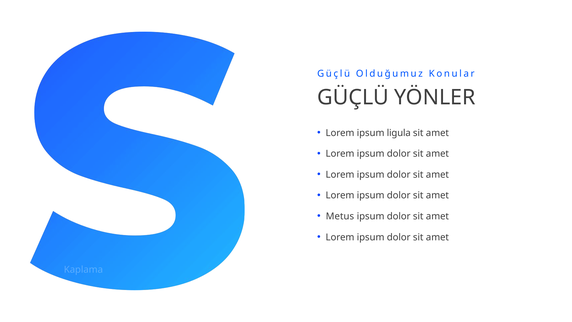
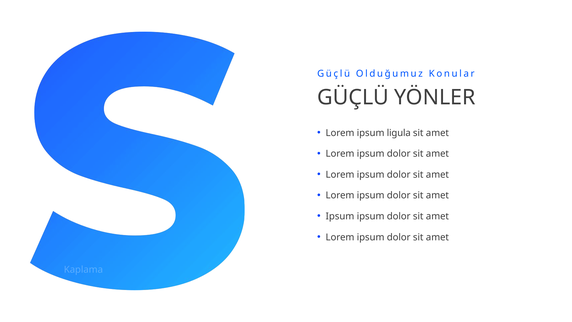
Metus: Metus -> Ipsum (340, 216)
